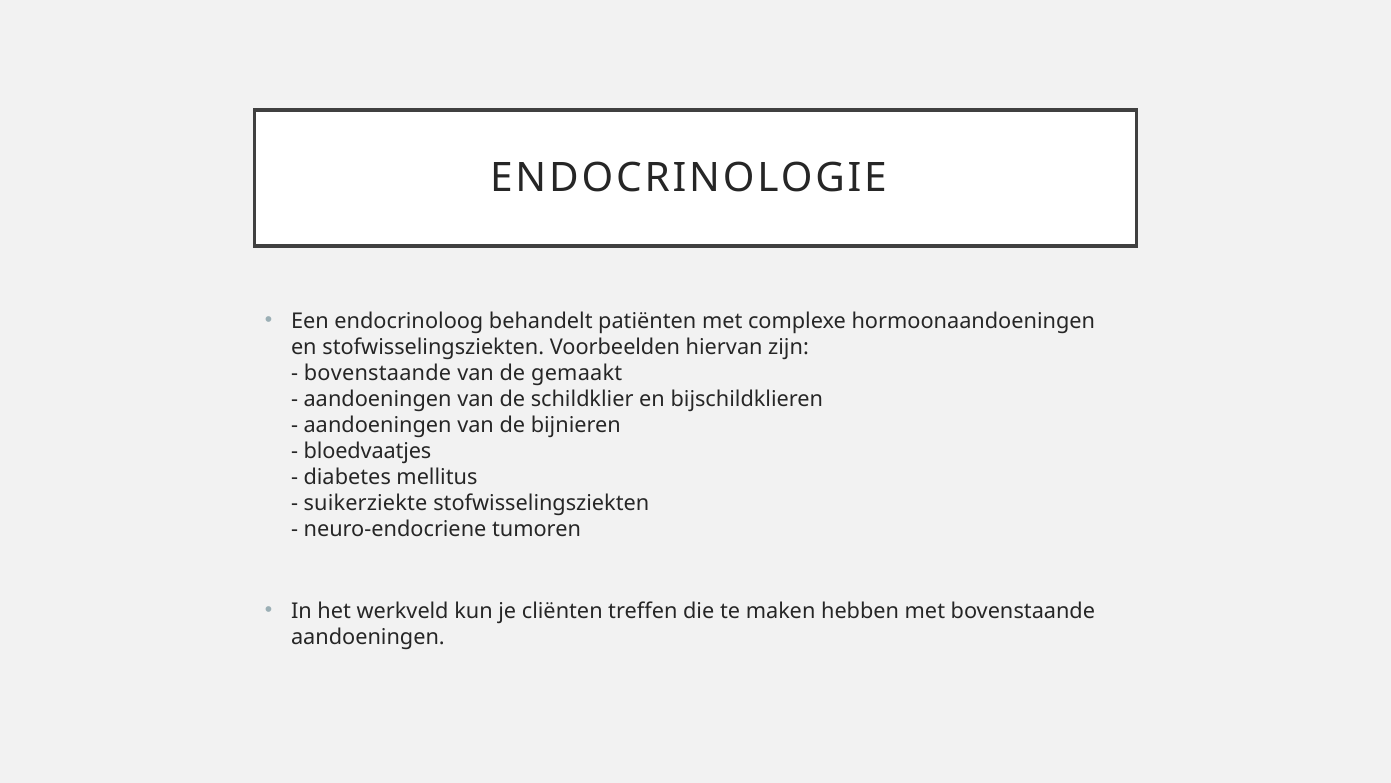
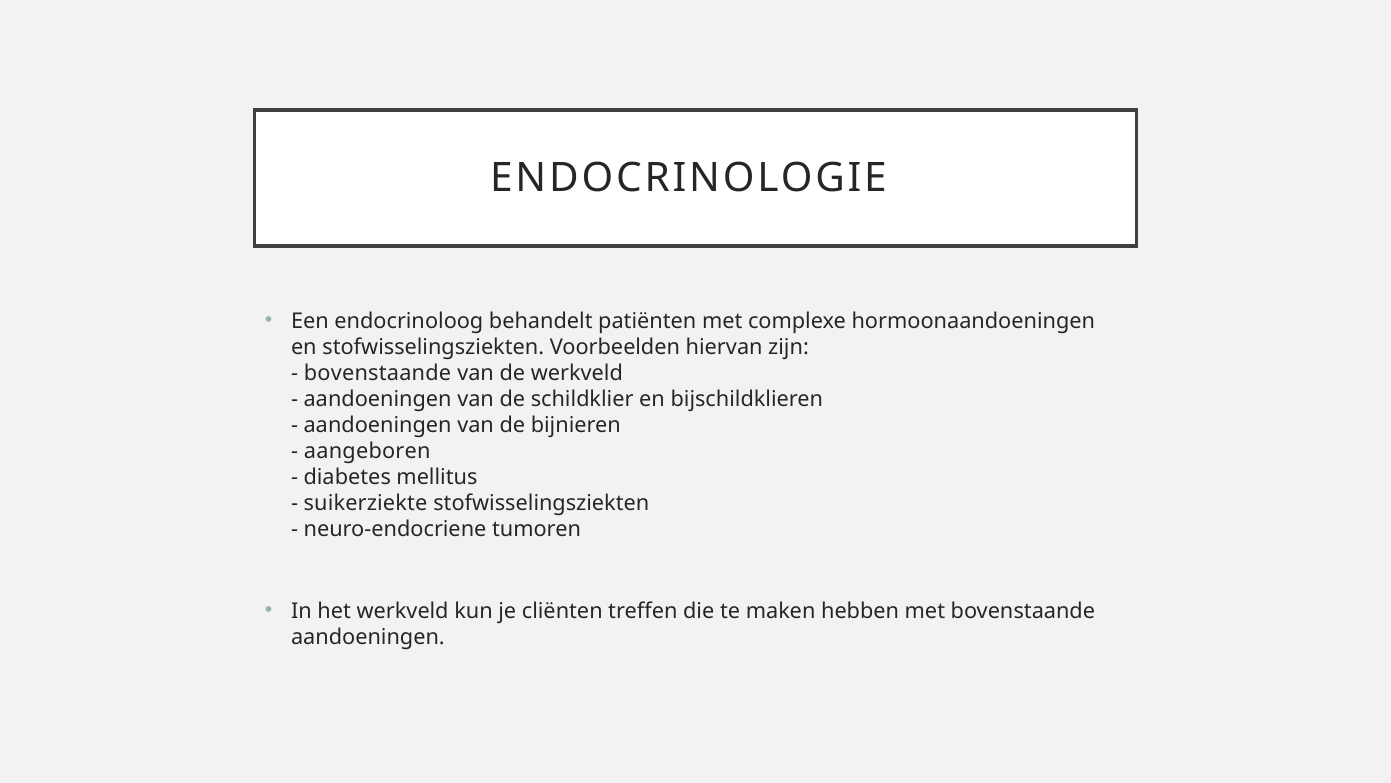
de gemaakt: gemaakt -> werkveld (577, 373)
bloedvaatjes: bloedvaatjes -> aangeboren (367, 451)
